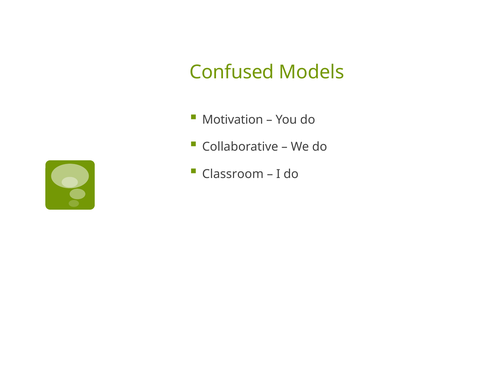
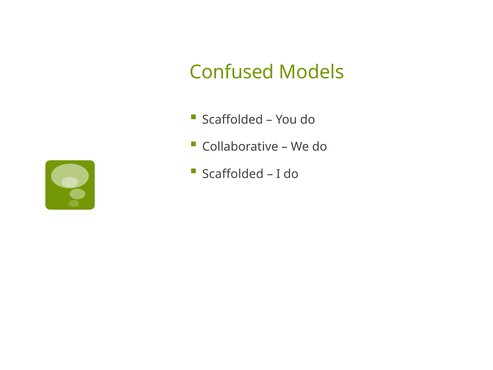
Motivation: Motivation -> Scaffolded (233, 120)
Classroom: Classroom -> Scaffolded (233, 174)
